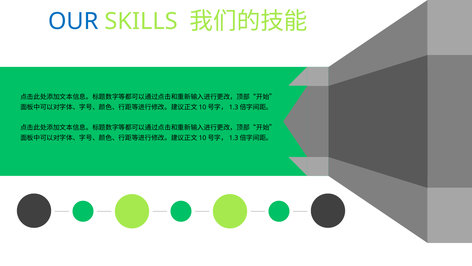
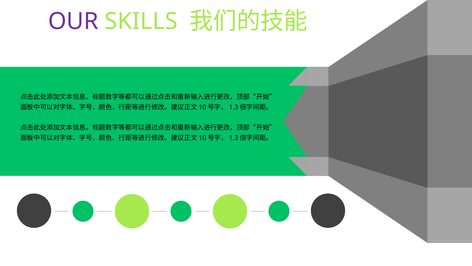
OUR colour: blue -> purple (73, 21)
